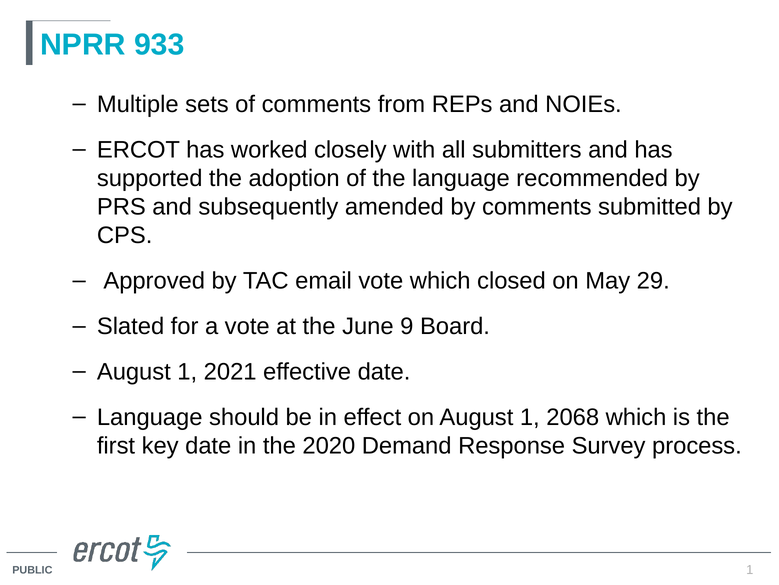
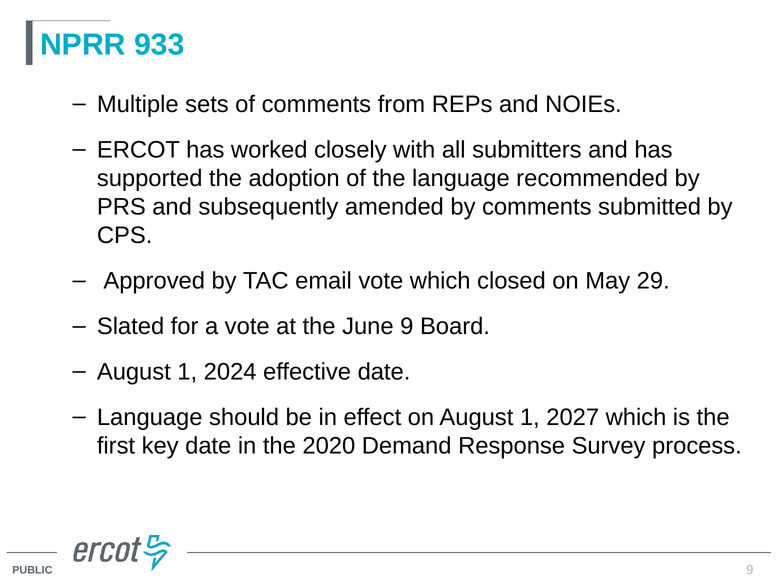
2021: 2021 -> 2024 (230, 371)
2068: 2068 -> 2027 (573, 417)
1: 1 -> 9 (750, 569)
